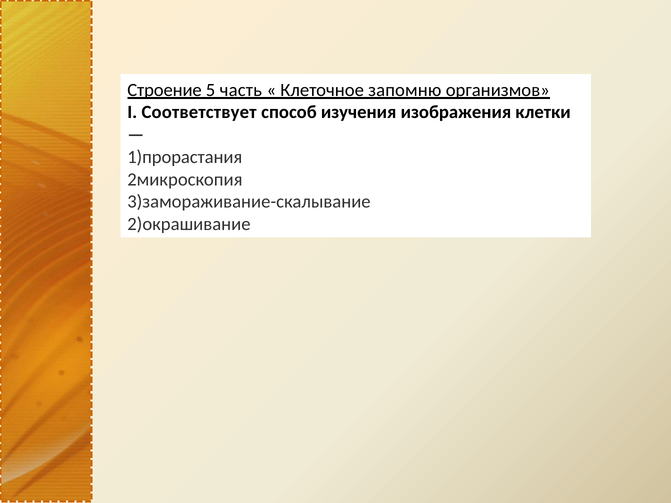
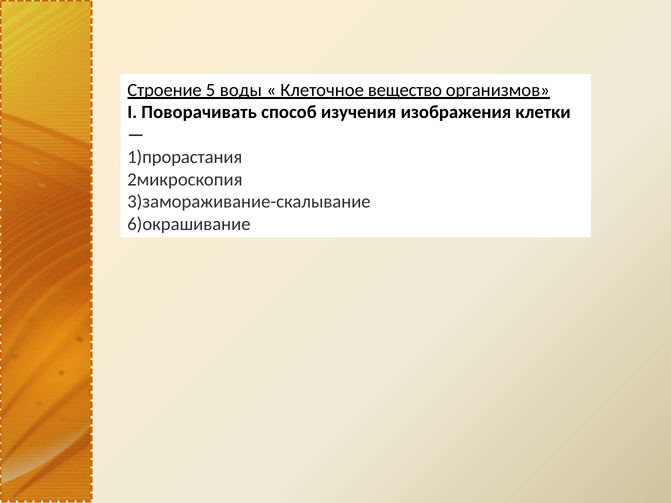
часть: часть -> воды (241, 90)
запомню: запомню -> вещество (405, 90)
Соответствует: Соответствует -> Поворачивать (199, 112)
2)окрашивание: 2)окрашивание -> 6)окрашивание (189, 224)
